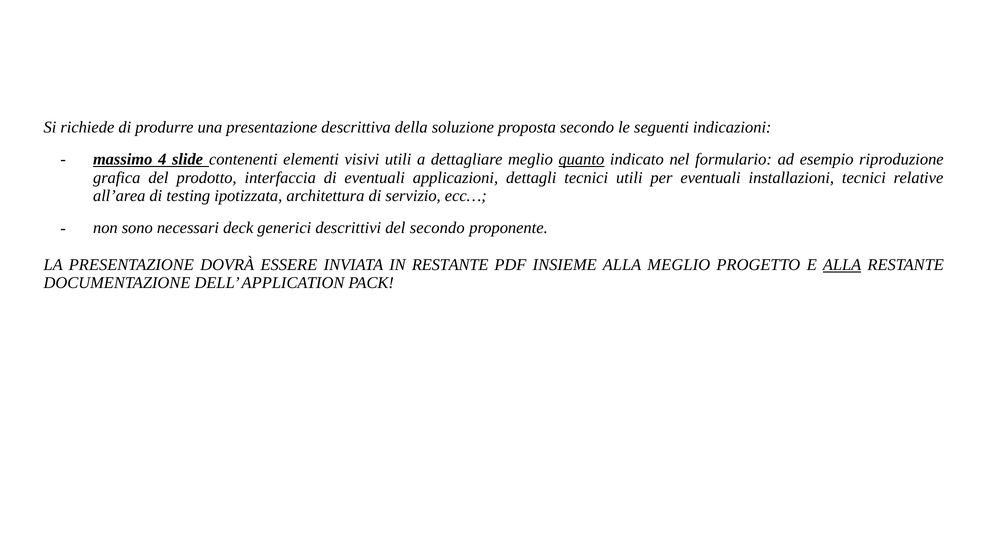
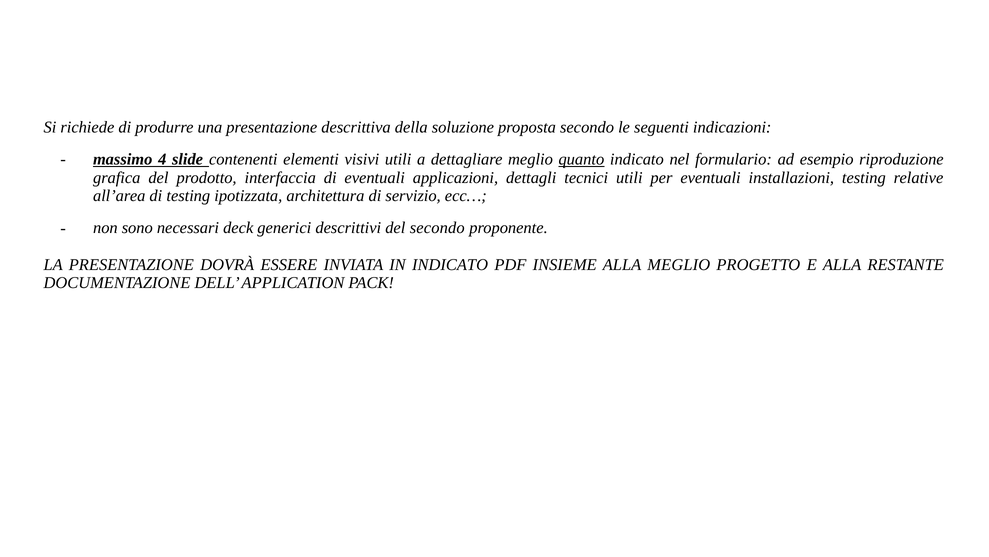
installazioni tecnici: tecnici -> testing (864, 177)
IN RESTANTE: RESTANTE -> INDICATO (450, 264)
ALLA underline: present -> none (842, 264)
